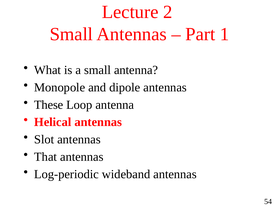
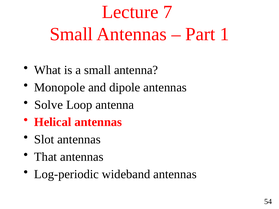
2: 2 -> 7 (168, 12)
These: These -> Solve (49, 105)
